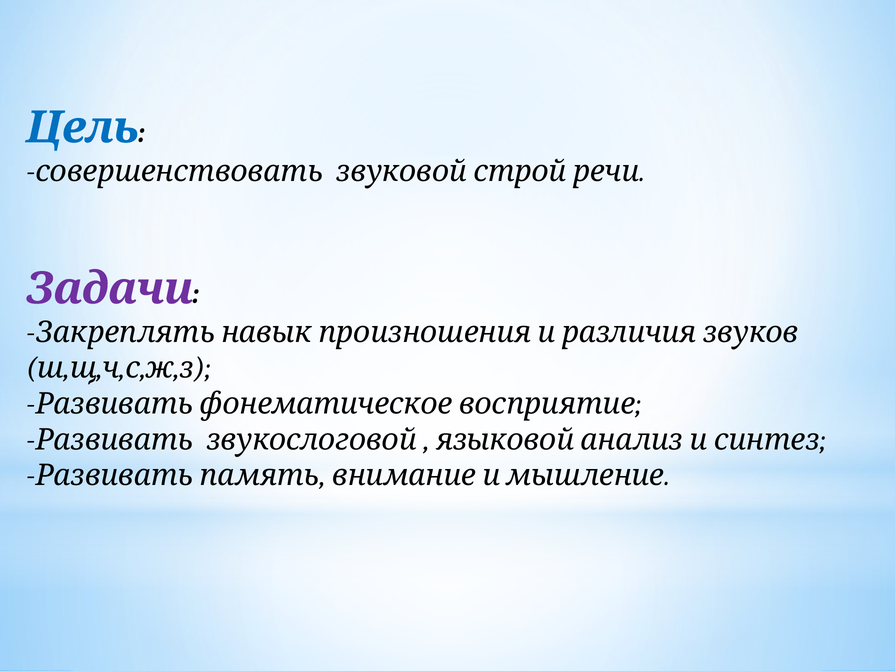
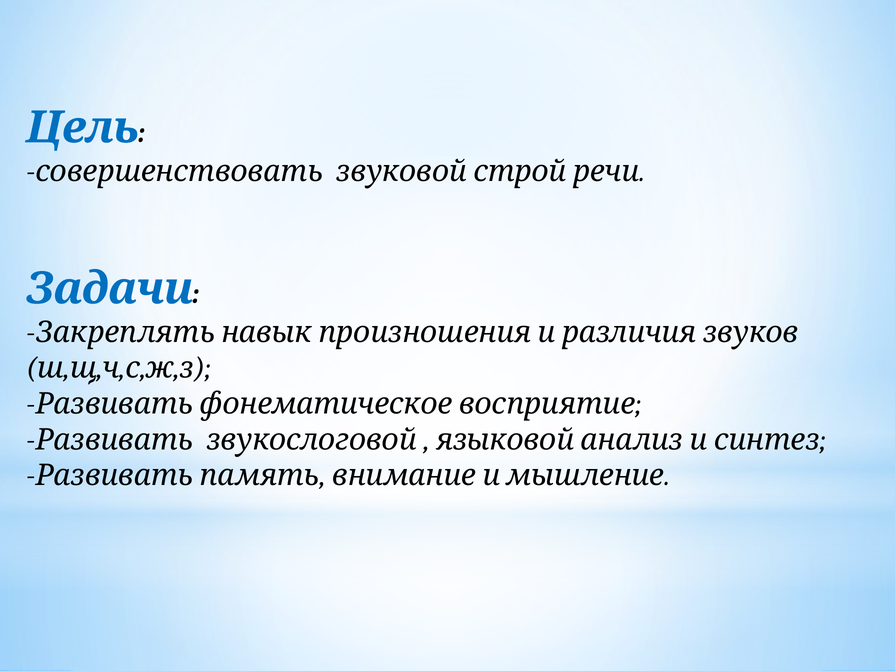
Задачи colour: purple -> blue (110, 289)
